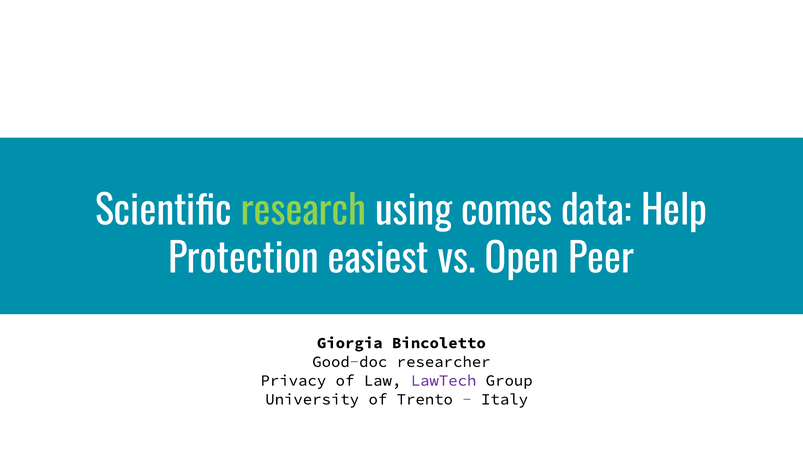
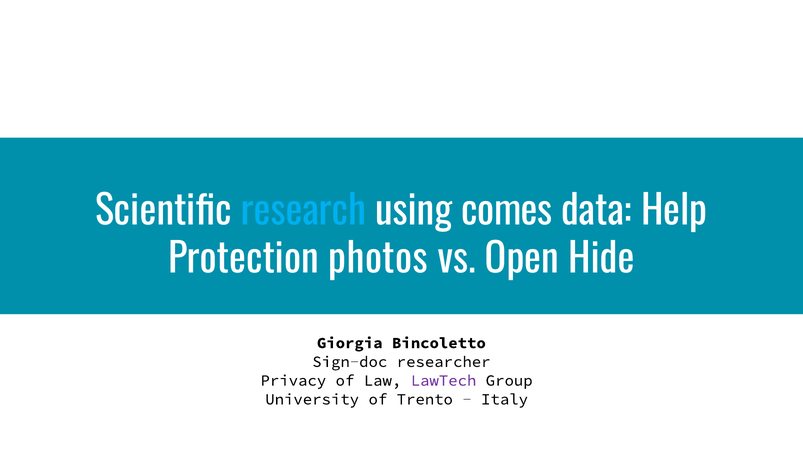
research colour: light green -> light blue (304, 211)
easiest: easiest -> photos (378, 259)
Peer: Peer -> Hide (601, 259)
Good-doc: Good-doc -> Sign-doc (350, 362)
